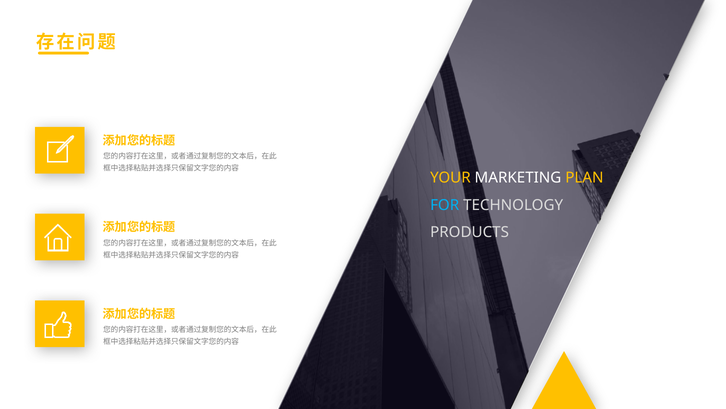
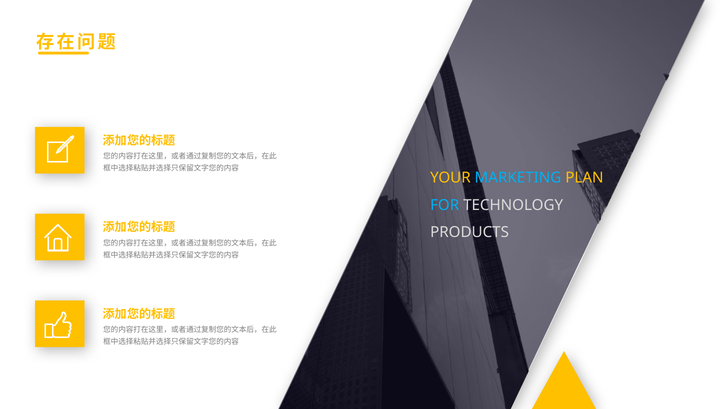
MARKETING colour: white -> light blue (518, 178)
